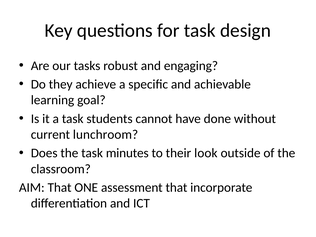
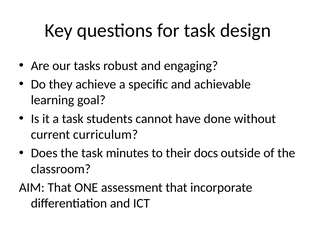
lunchroom: lunchroom -> curriculum (106, 135)
look: look -> docs (206, 153)
